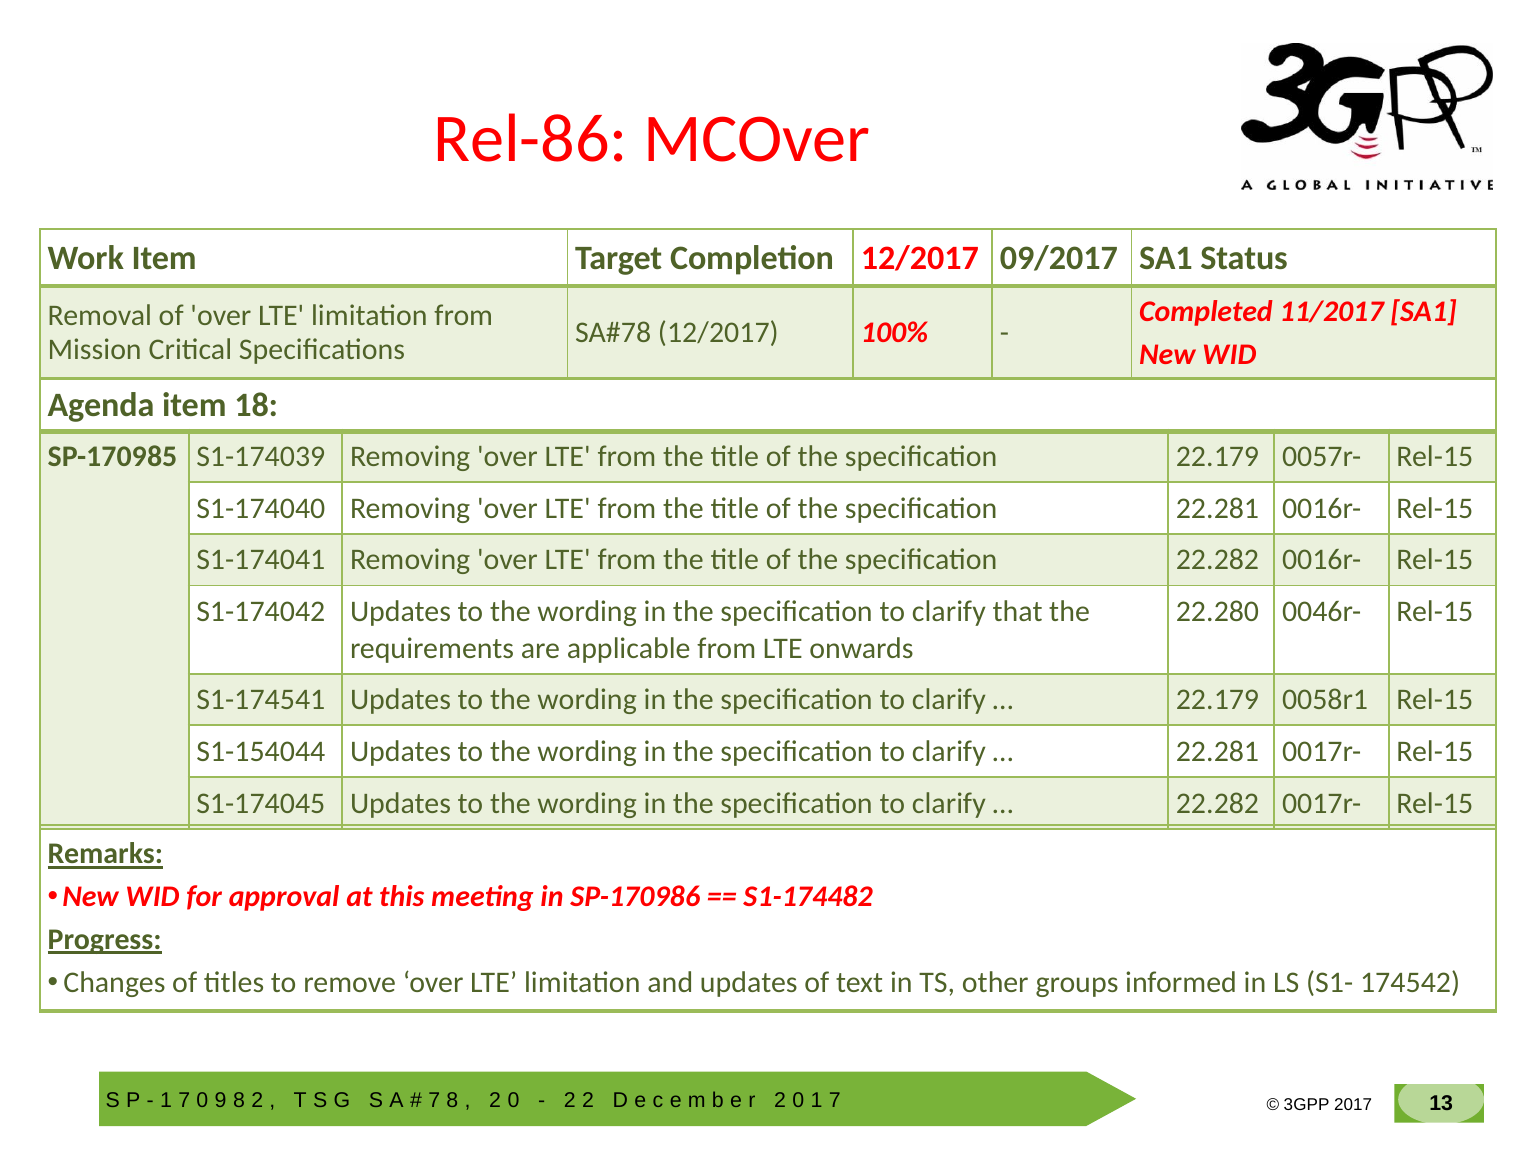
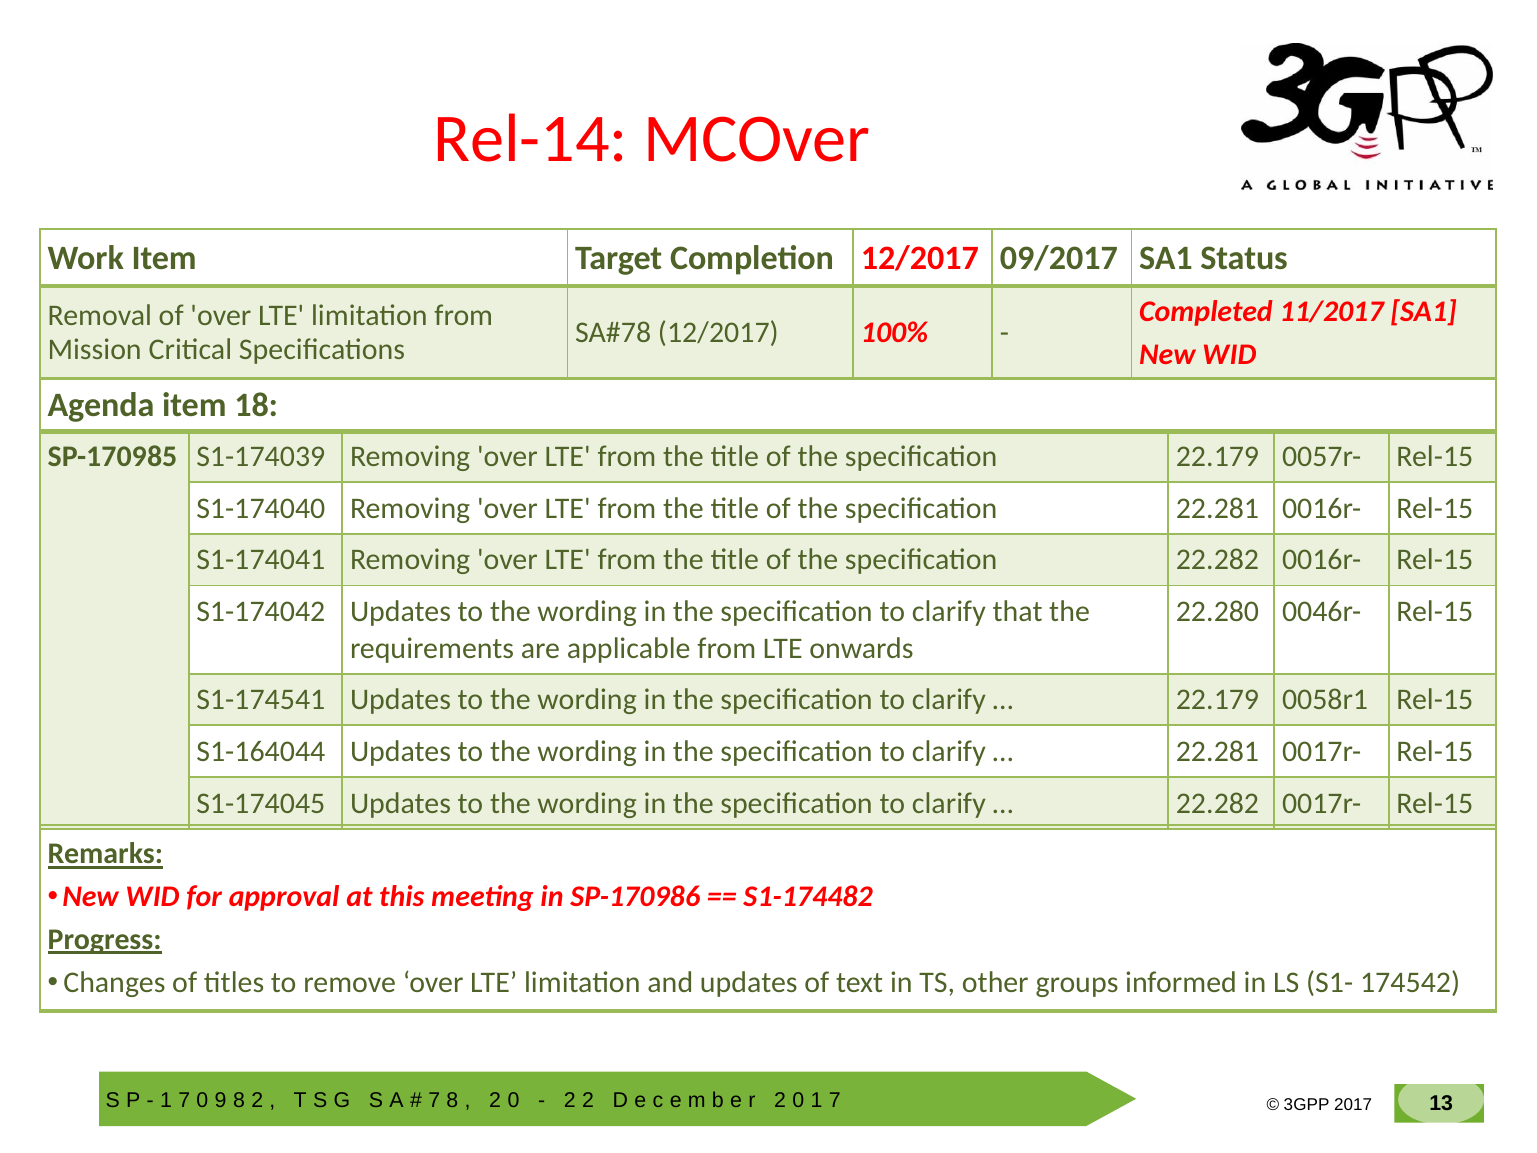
Rel-86: Rel-86 -> Rel-14 (531, 139)
S1-154044: S1-154044 -> S1-164044 (261, 751)
